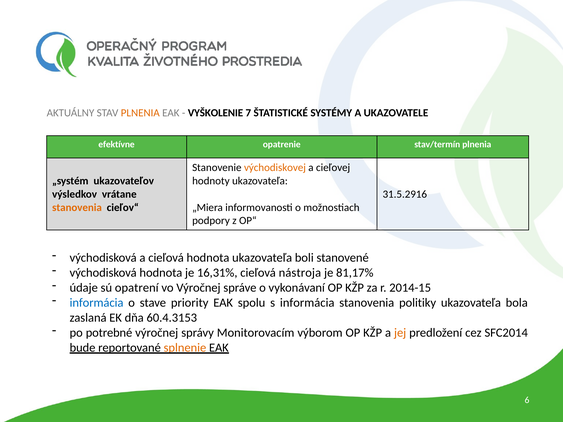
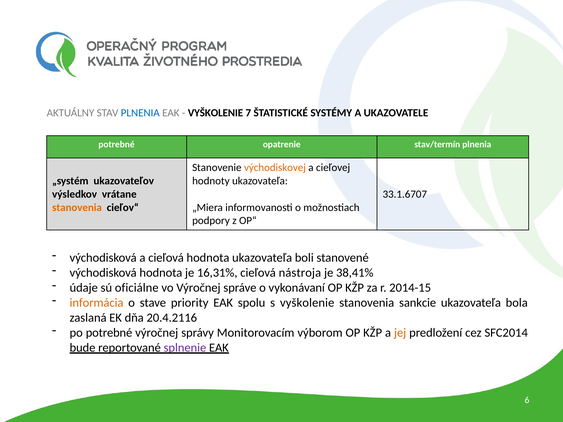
PLNENIA colour: orange -> blue (140, 113)
efektívne: efektívne -> potrebné (116, 144)
31.5.2916: 31.5.2916 -> 33.1.6707 (405, 194)
81,17%: 81,17% -> 38,41% (355, 273)
opatrení: opatrení -> oficiálne (137, 288)
informácia colour: blue -> orange (97, 303)
s informácia: informácia -> vyškolenie (307, 303)
politiky: politiky -> sankcie (418, 303)
60.4.3153: 60.4.3153 -> 20.4.2116 (172, 318)
splnenie colour: orange -> purple (185, 348)
